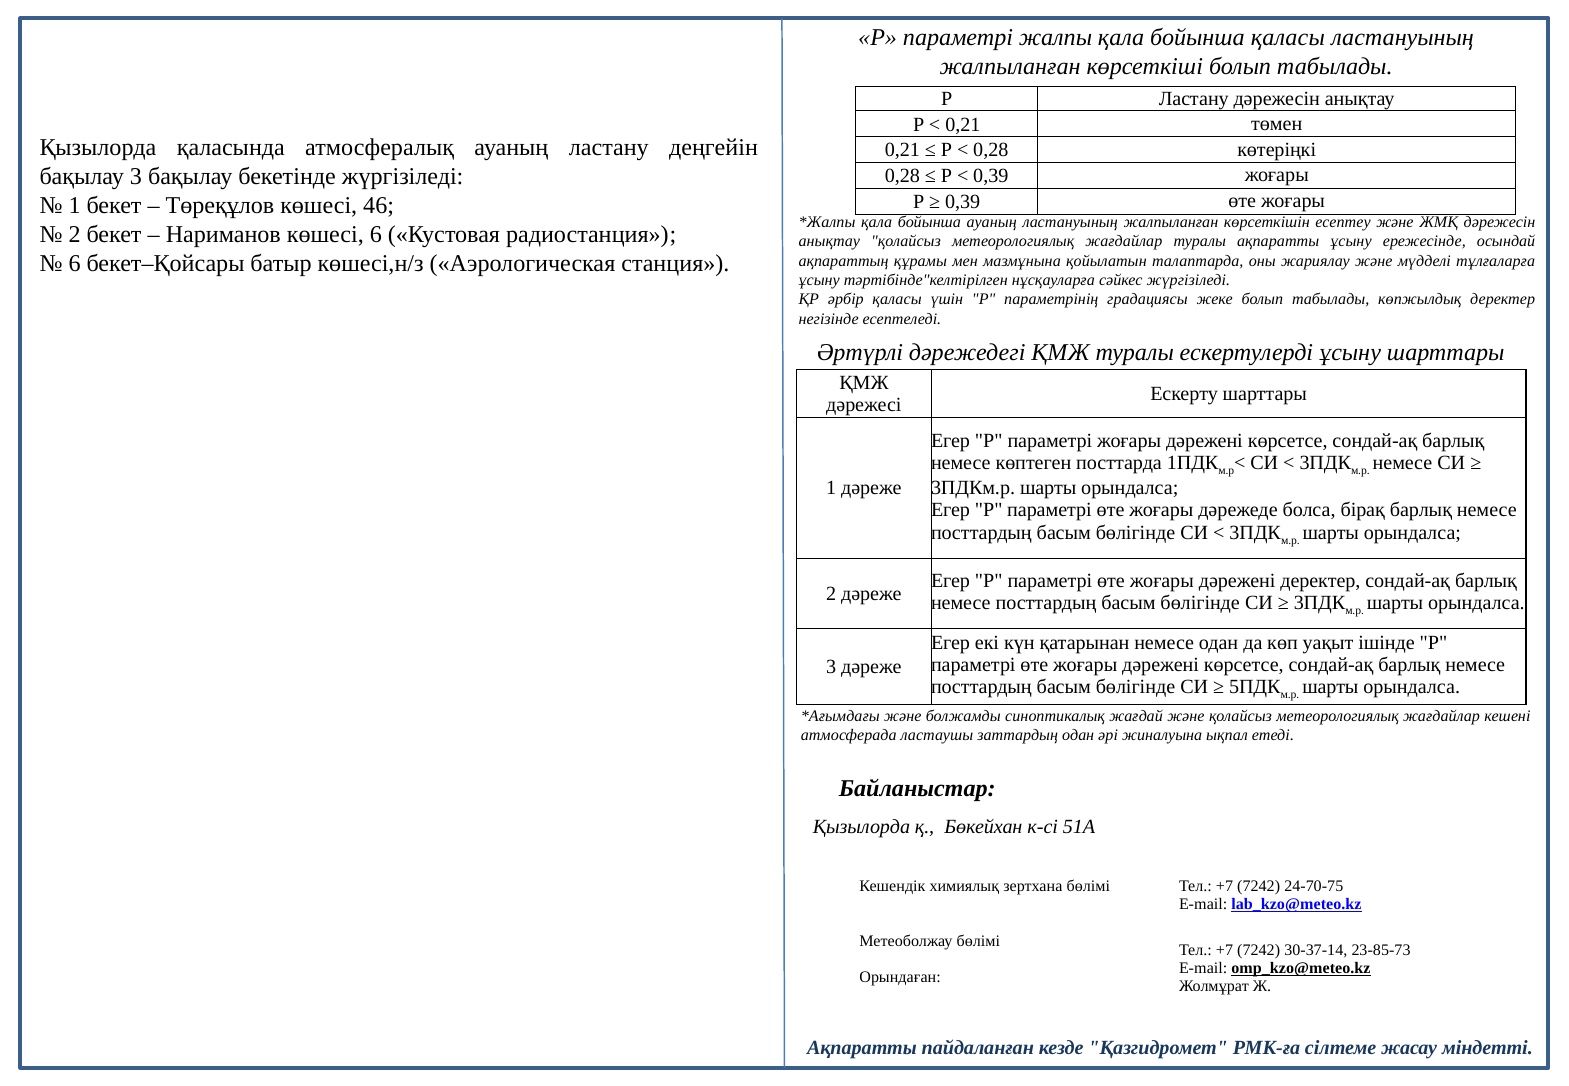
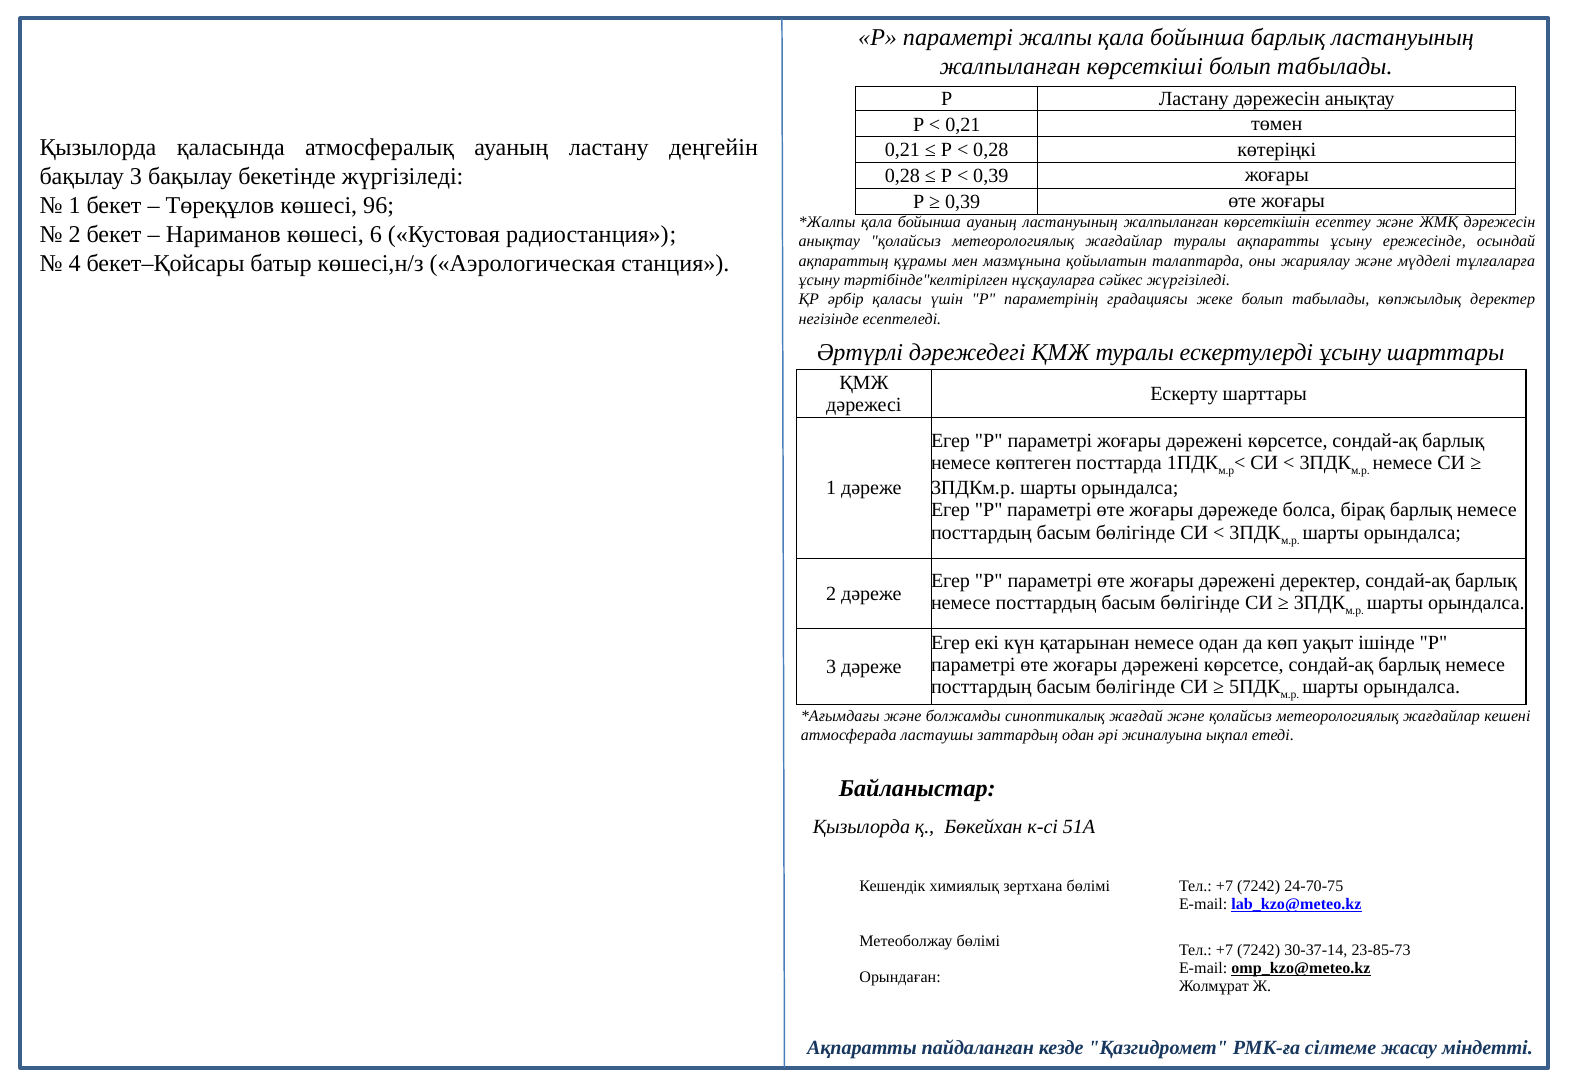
бойынша қаласы: қаласы -> барлық (1288, 38)
46: 46 -> 96 (379, 205)
6: 6 -> 4 (75, 263)
